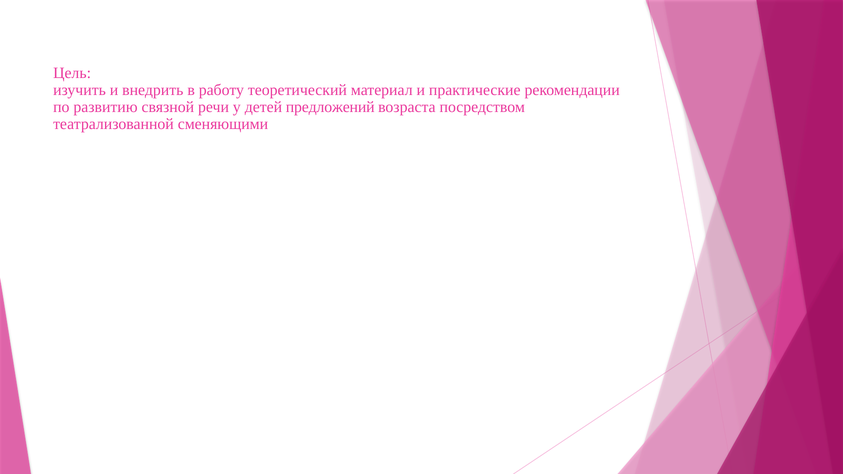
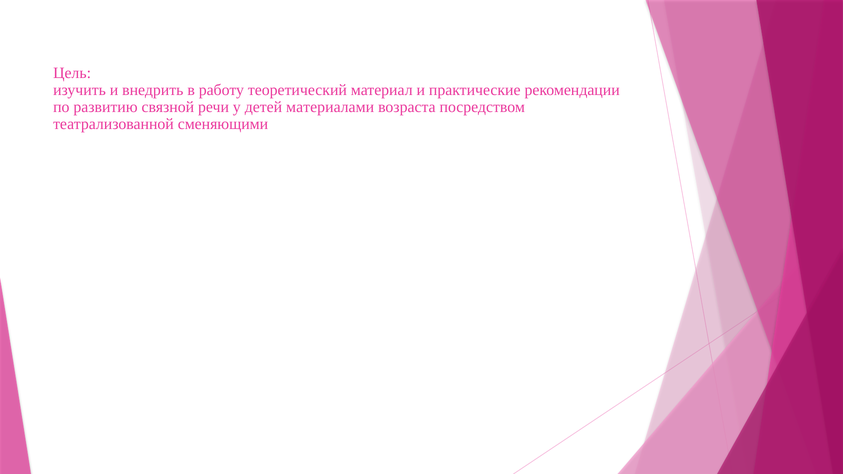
предложений: предложений -> материалами (330, 107)
